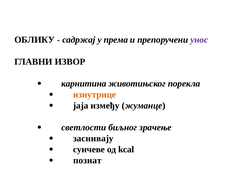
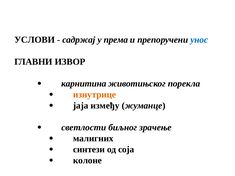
ОБЛИКУ: ОБЛИКУ -> УСЛОВИ (35, 40)
унос colour: purple -> blue (199, 40)
заснивају: заснивају -> малигних (93, 139)
сунчеве: сунчеве -> синтези (89, 150)
kcаl: kcаl -> соја (126, 150)
познат: познат -> колоне (87, 161)
